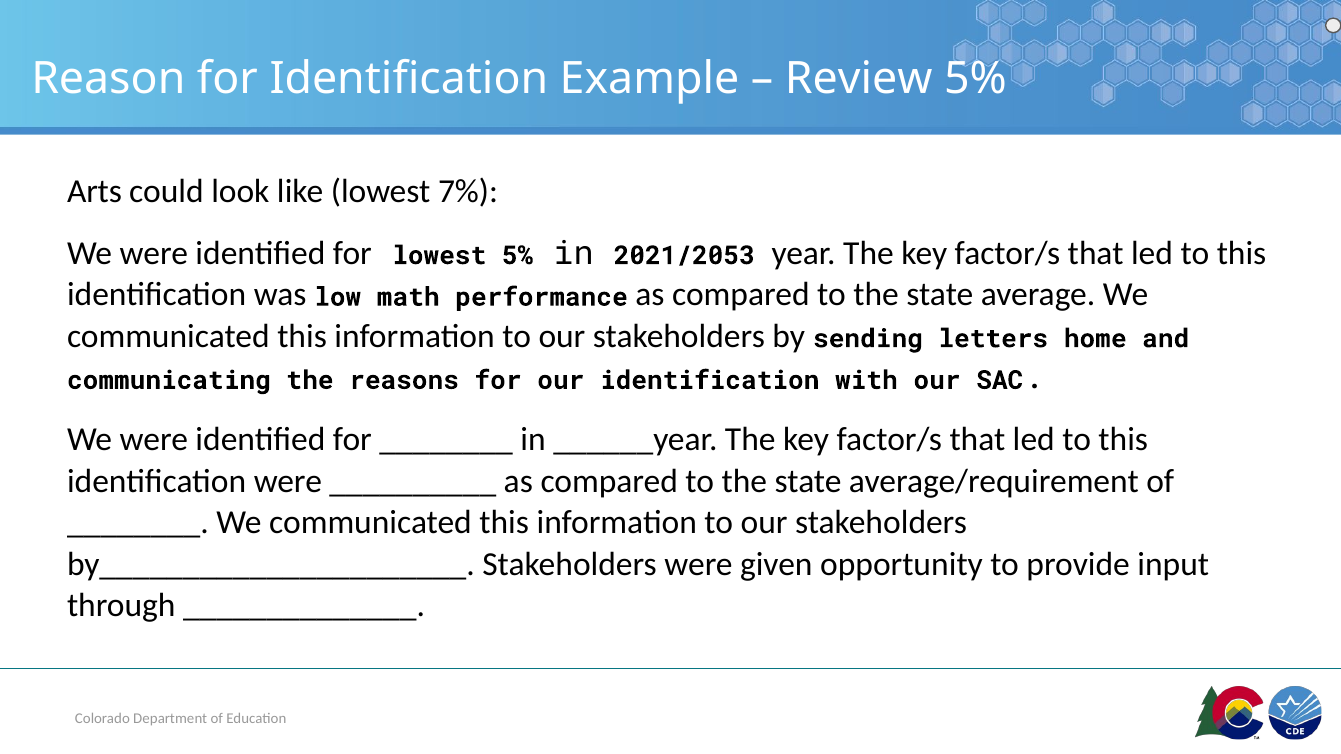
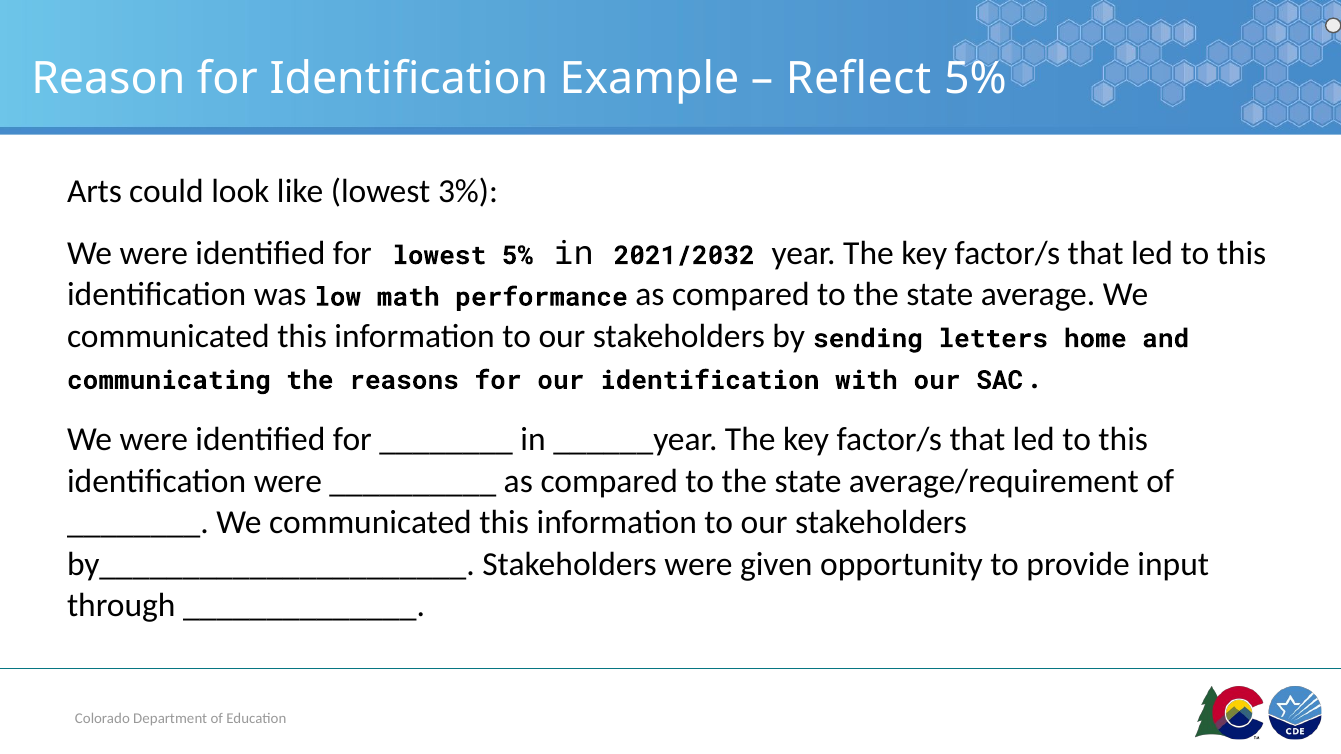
Review: Review -> Reflect (858, 79)
7%: 7% -> 3% (468, 191)
2021/2053: 2021/2053 -> 2021/2032 (684, 256)
